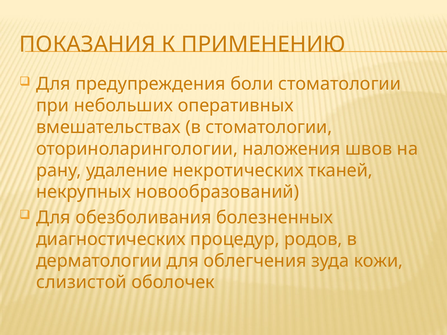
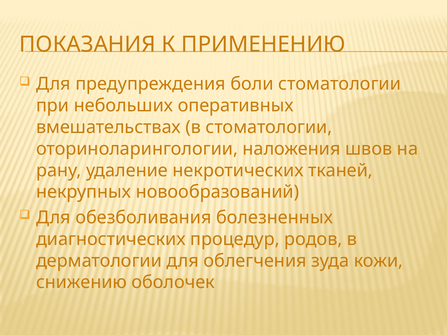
слизистой: слизистой -> снижению (81, 283)
